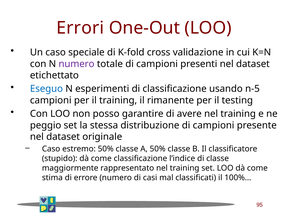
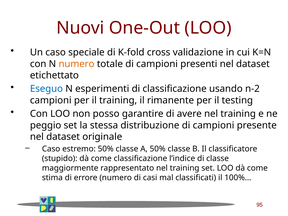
Errori: Errori -> Nuovi (80, 28)
numero colour: purple -> orange (77, 64)
n-5: n-5 -> n-2 (252, 89)
